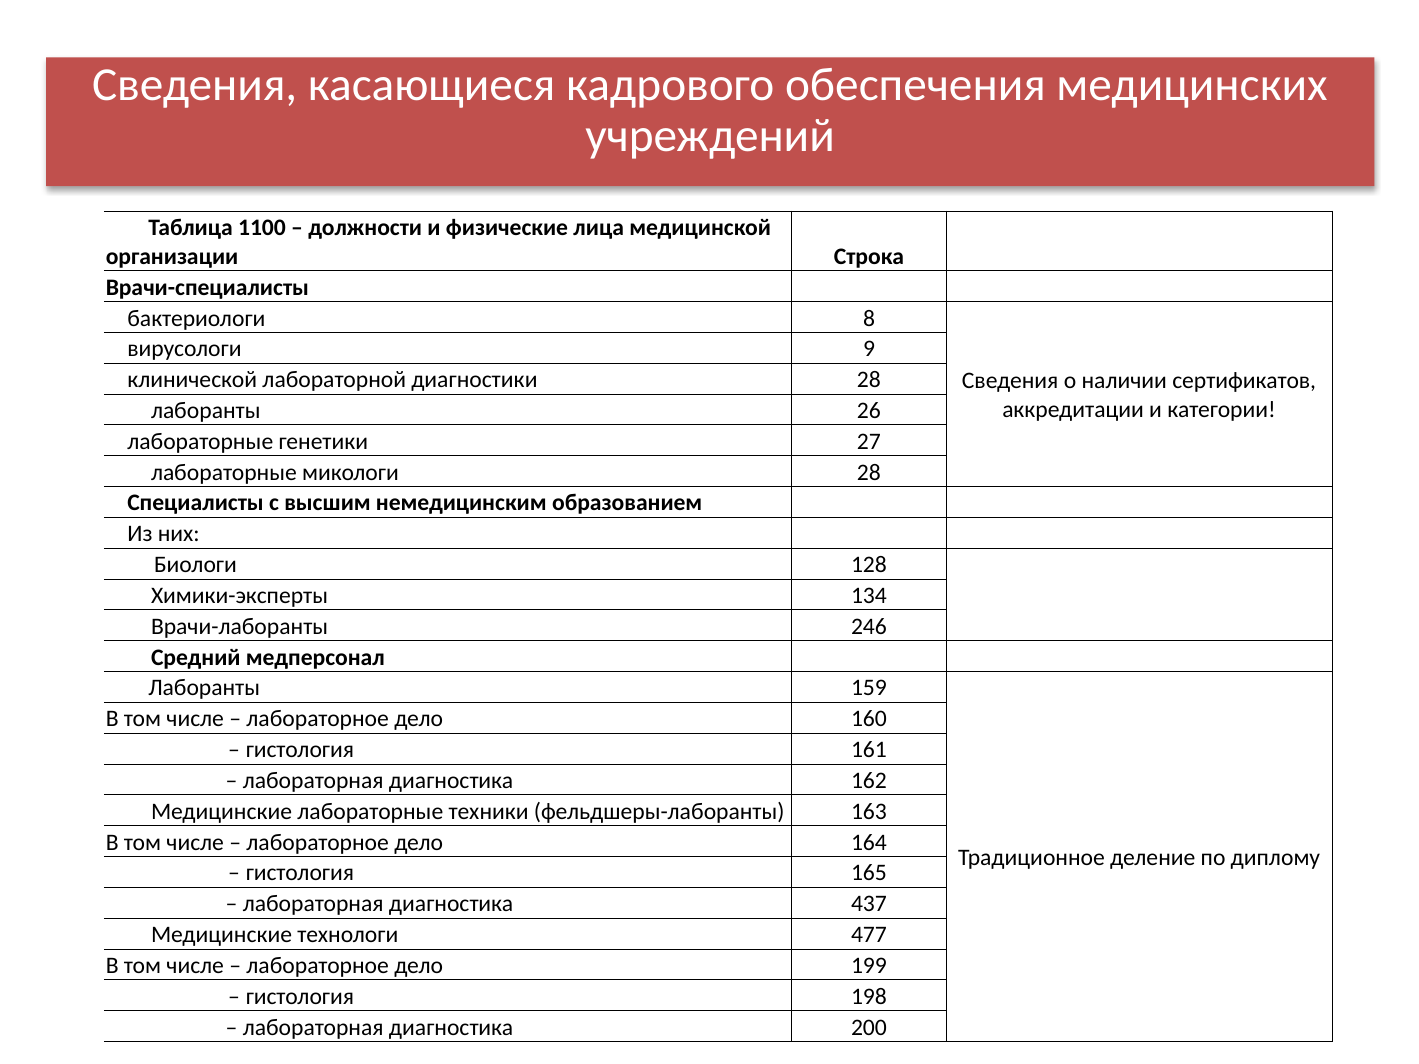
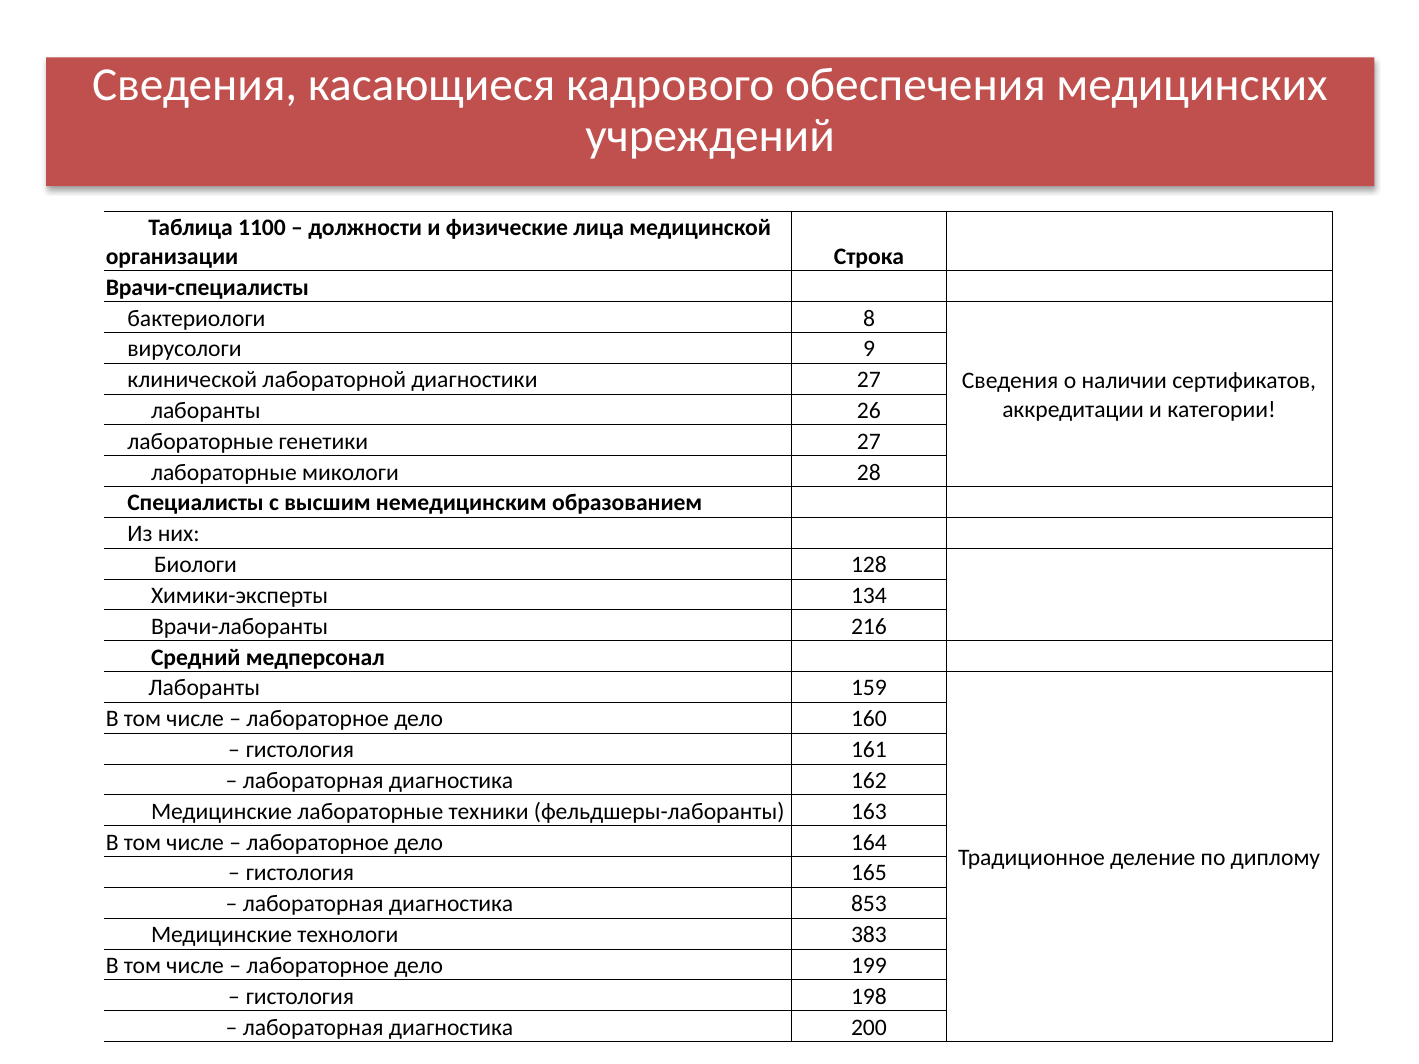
диагностики 28: 28 -> 27 (869, 380)
246: 246 -> 216 (869, 627)
437: 437 -> 853 (869, 904)
477: 477 -> 383 (869, 935)
